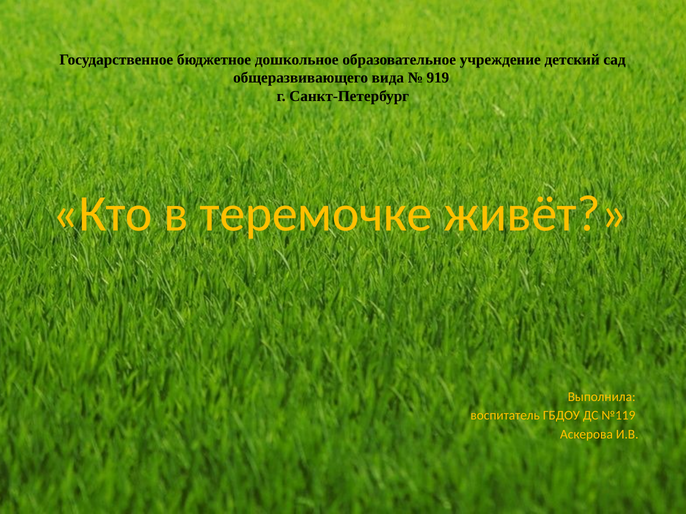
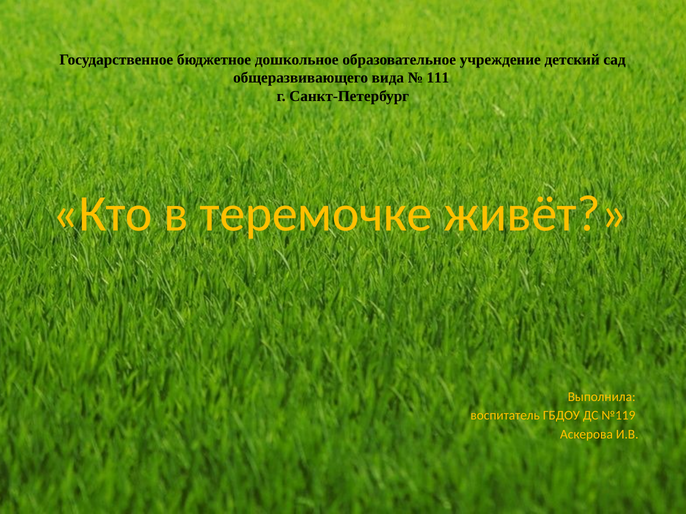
919: 919 -> 111 (438, 78)
